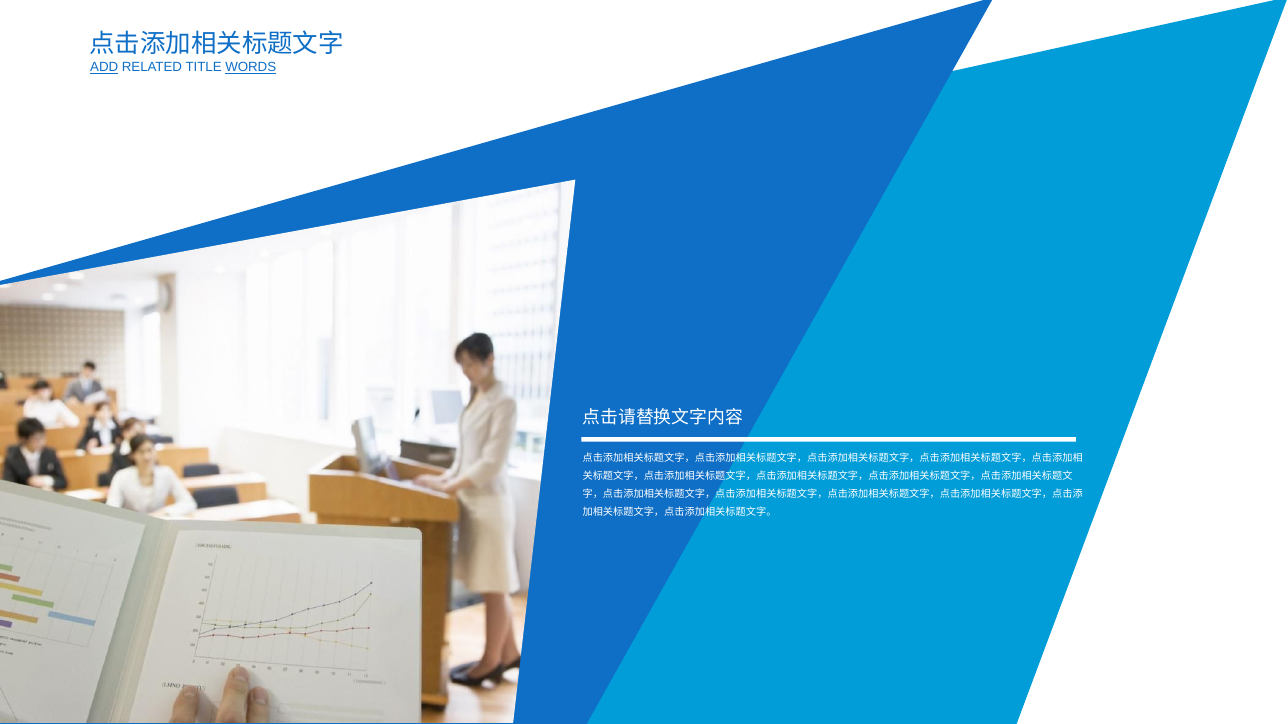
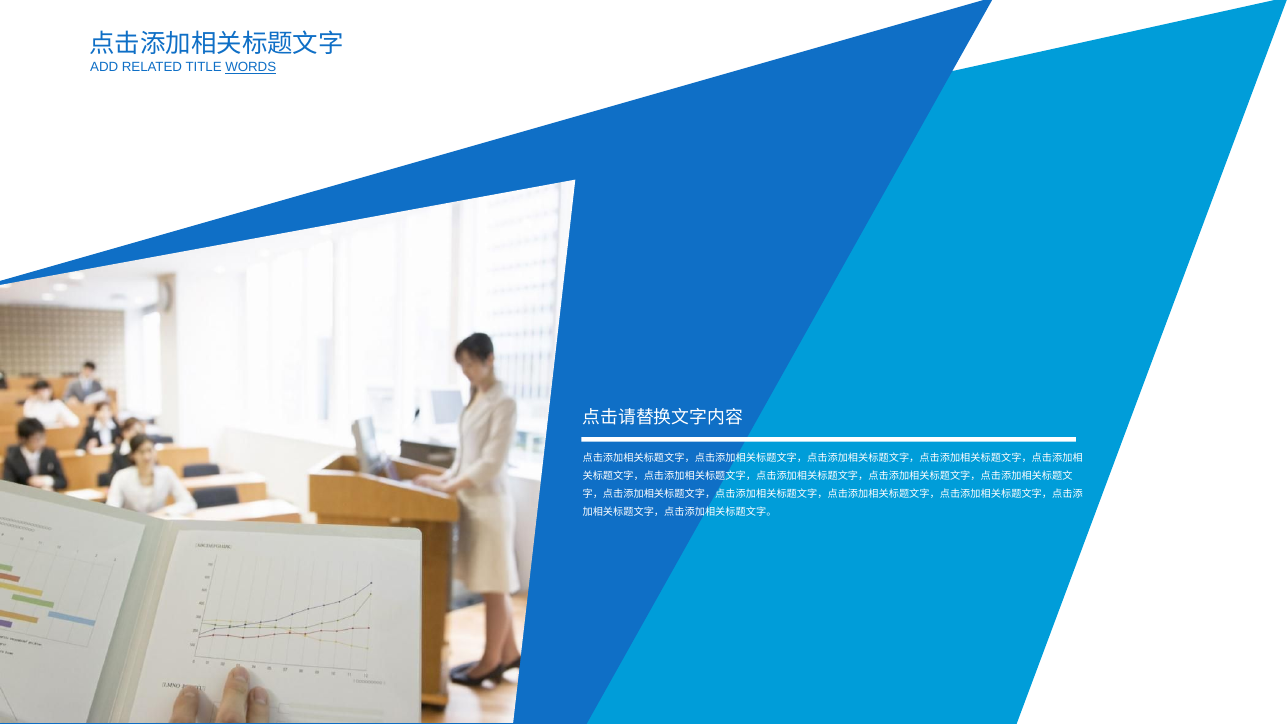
ADD underline: present -> none (104, 68)
